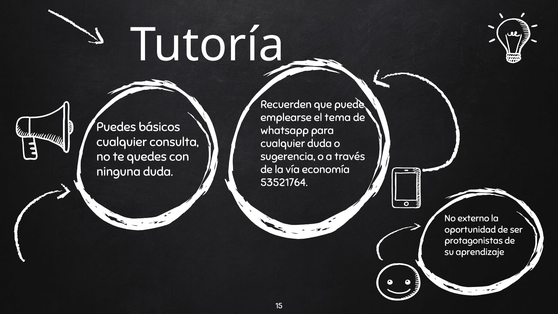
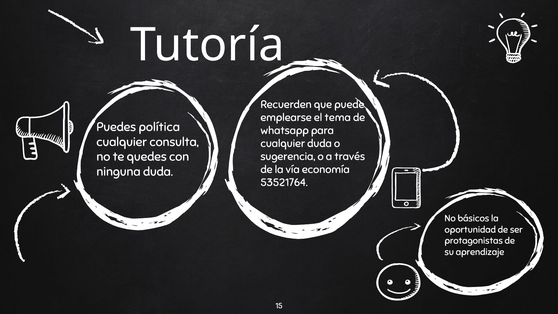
básicos: básicos -> política (159, 127)
externo: externo -> básicos (473, 218)
